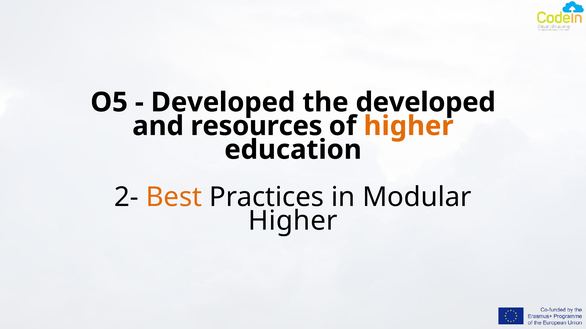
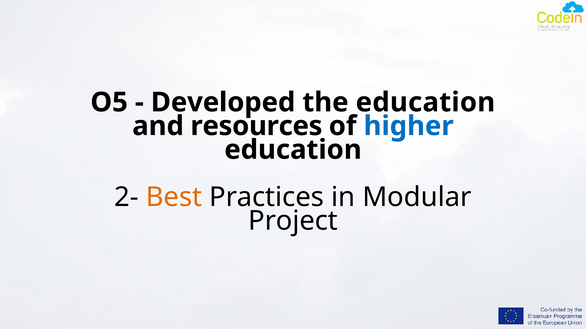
the developed: developed -> education (425, 103)
higher colour: orange -> blue (409, 126)
Higher: Higher -> Project (293, 221)
